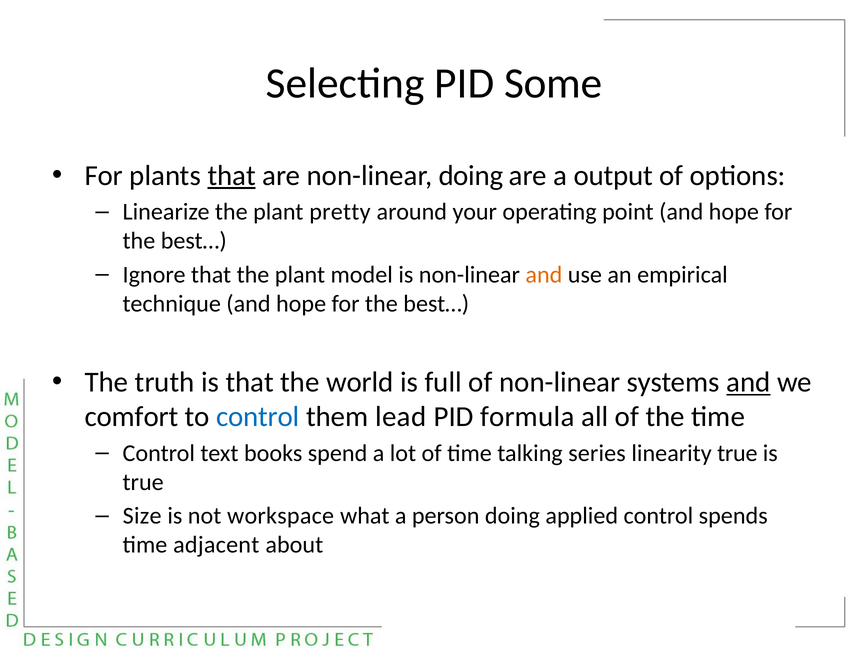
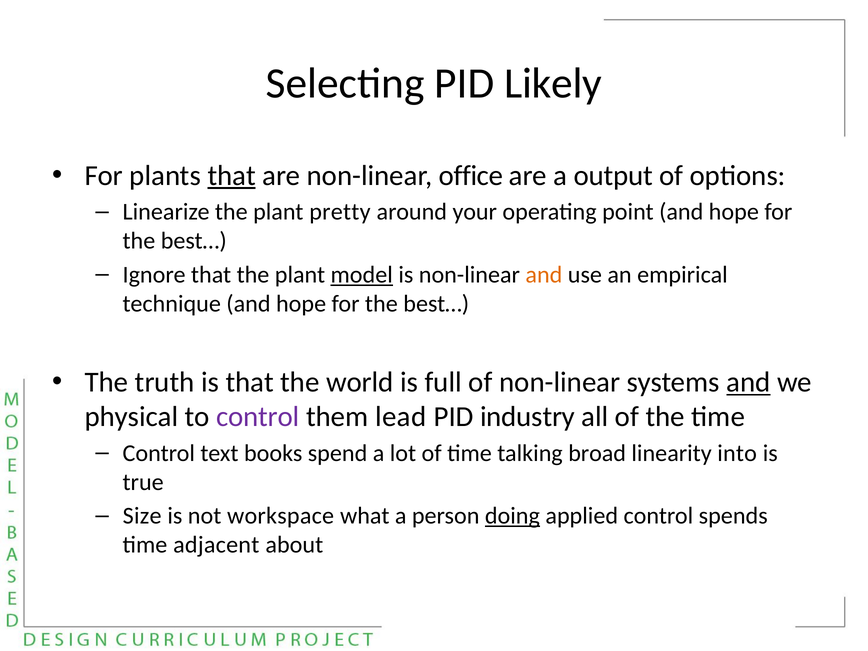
Some: Some -> Likely (553, 83)
non-linear doing: doing -> office (471, 176)
model underline: none -> present (362, 275)
comfort: comfort -> physical (132, 417)
control colour: blue -> purple (258, 417)
formula: formula -> industry (528, 417)
series: series -> broad (597, 453)
linearity true: true -> into (737, 453)
doing underline: none -> present (512, 516)
